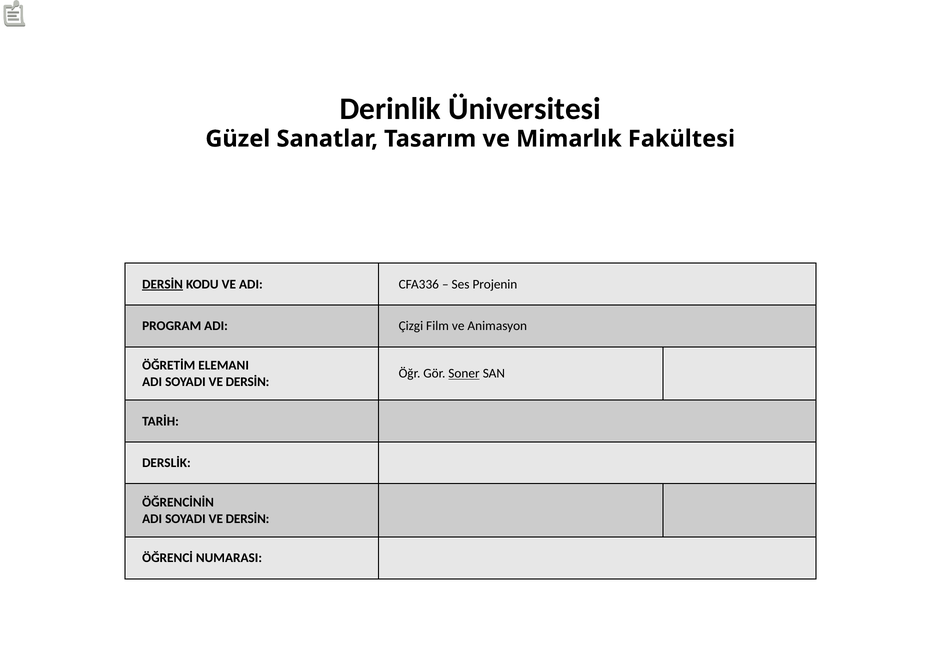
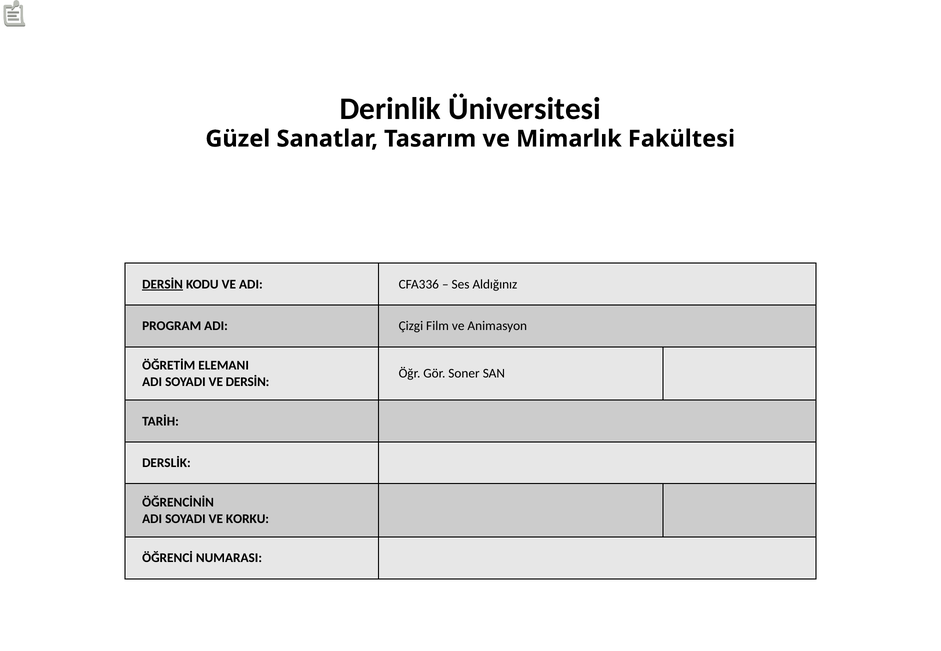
Projenin: Projenin -> Aldığınız (495, 284)
Soner underline: present -> none (464, 374)
DERSİN: DERSİN -> KORKU (248, 519)
